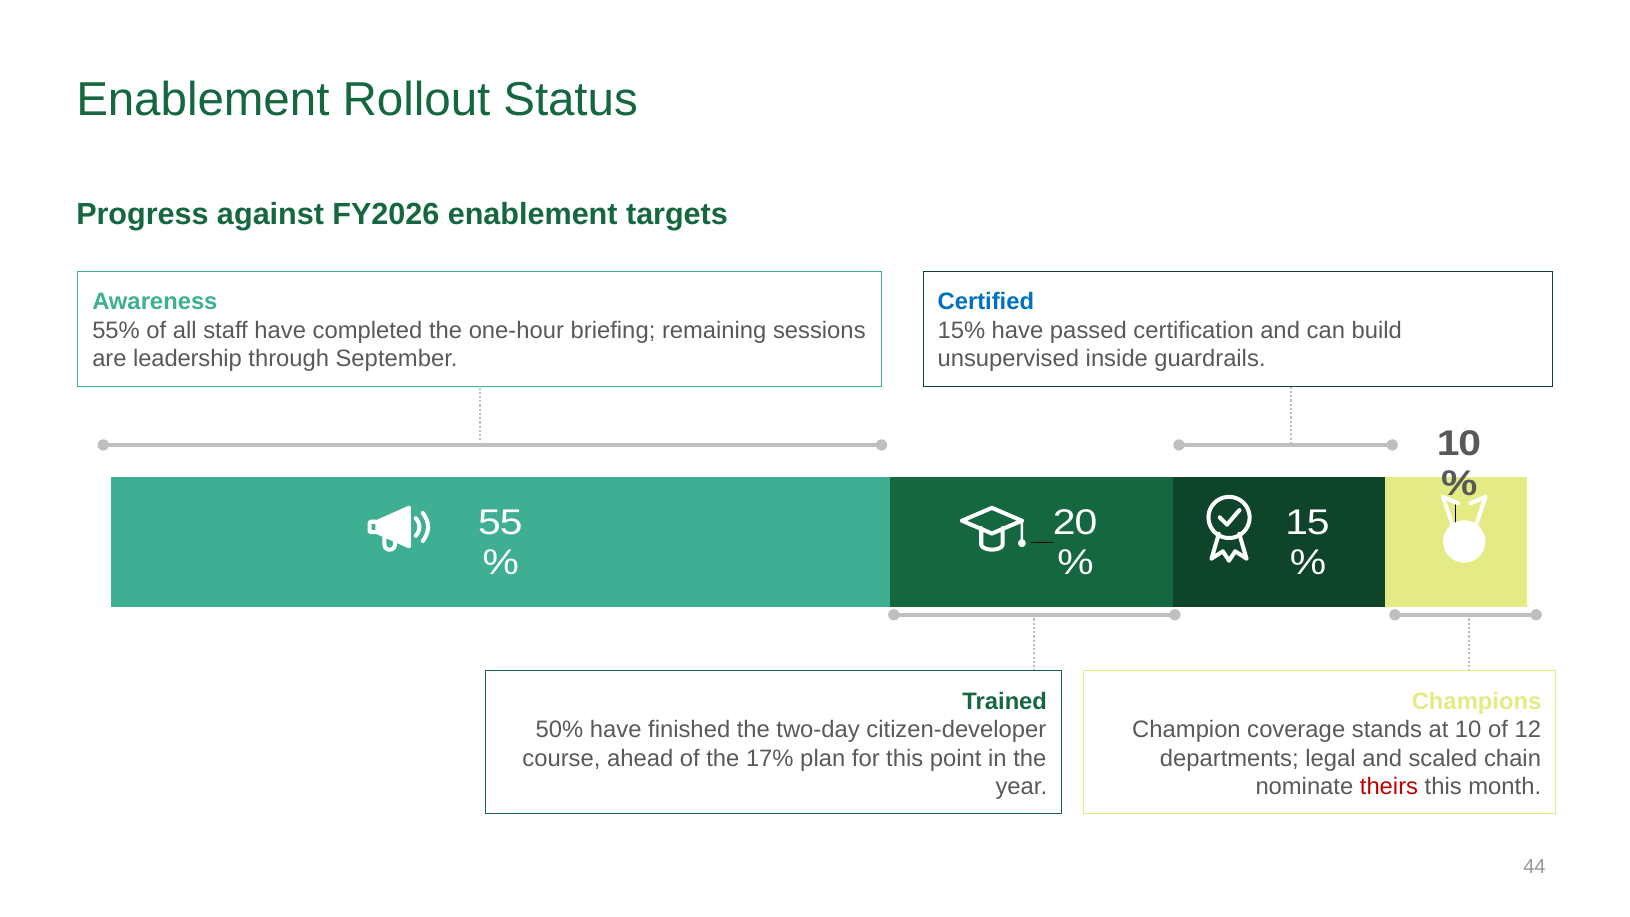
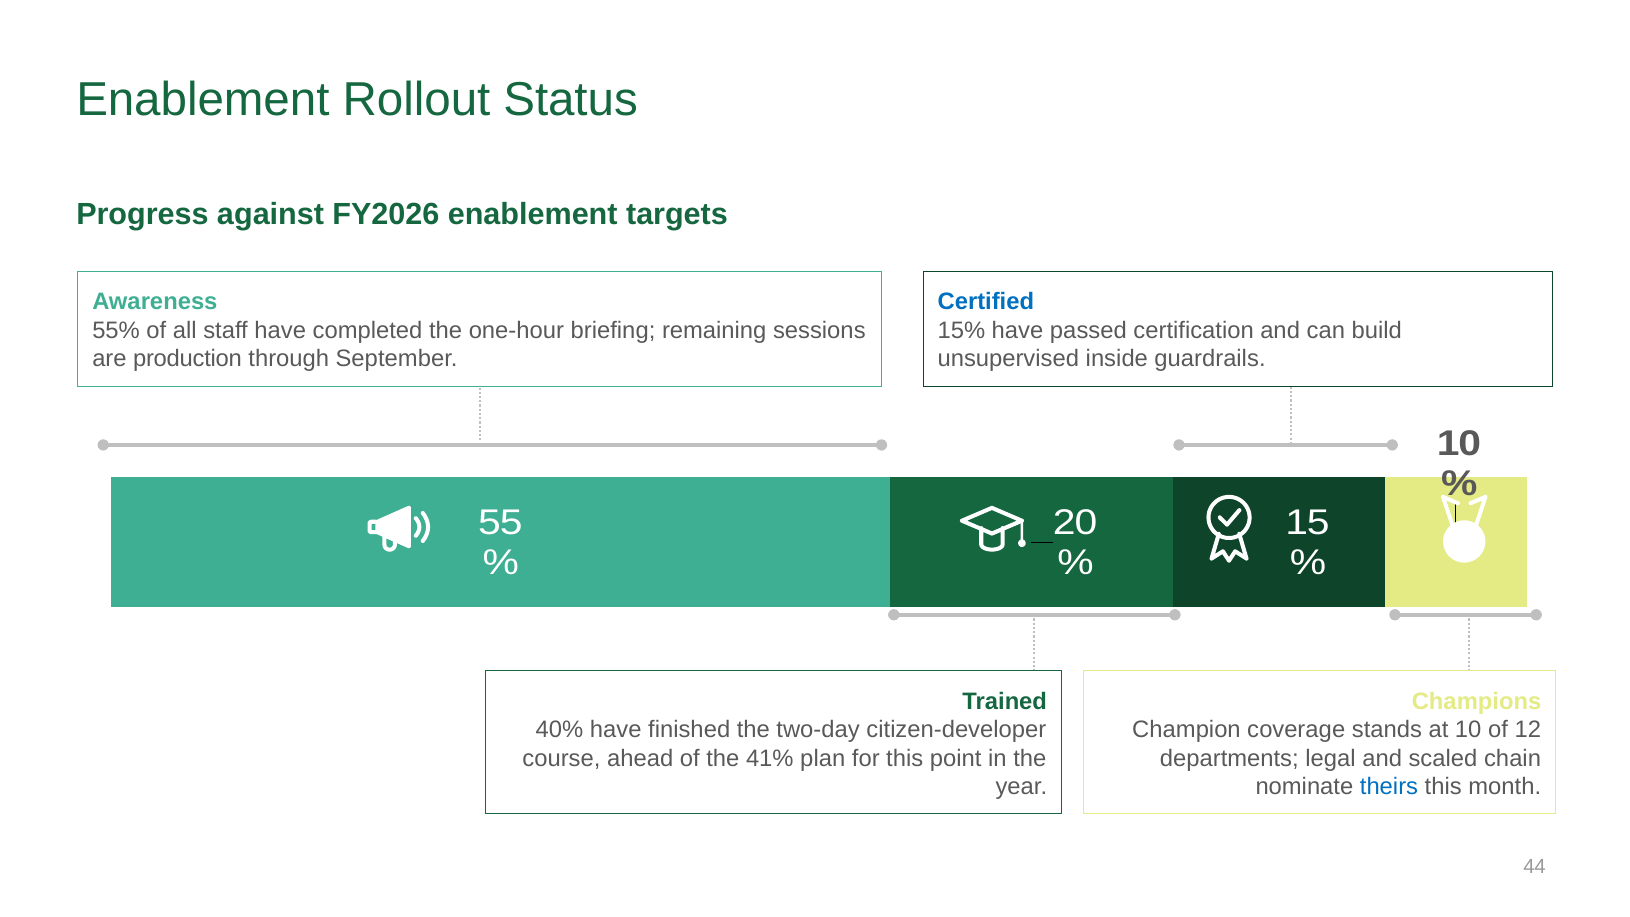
leadership: leadership -> production (187, 359)
50%: 50% -> 40% (560, 730)
17%: 17% -> 41% (770, 758)
theirs colour: red -> blue (1389, 787)
